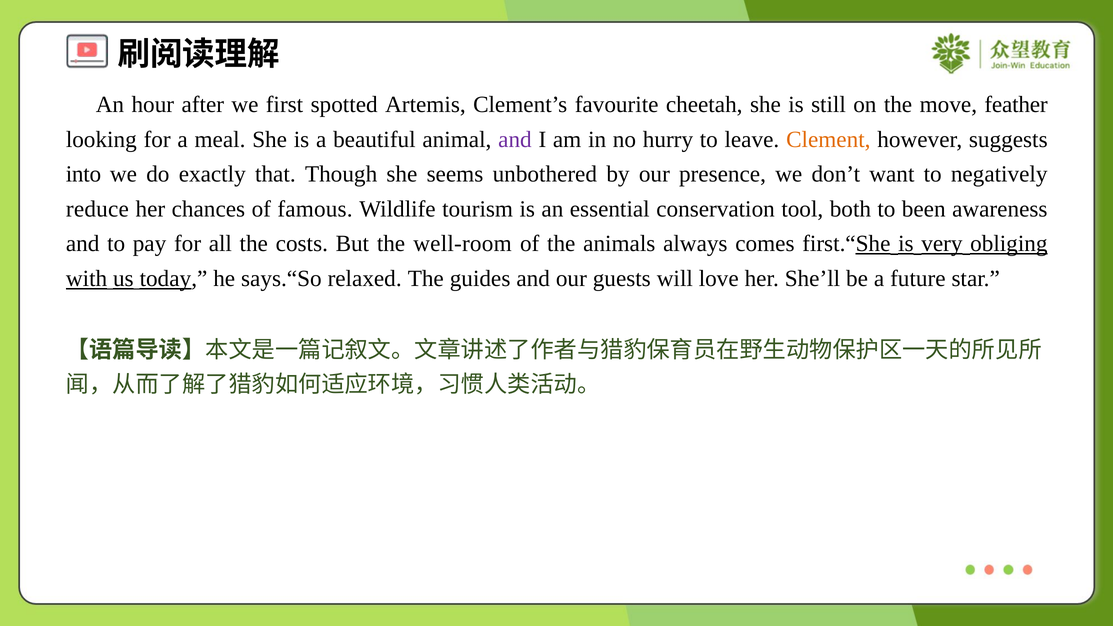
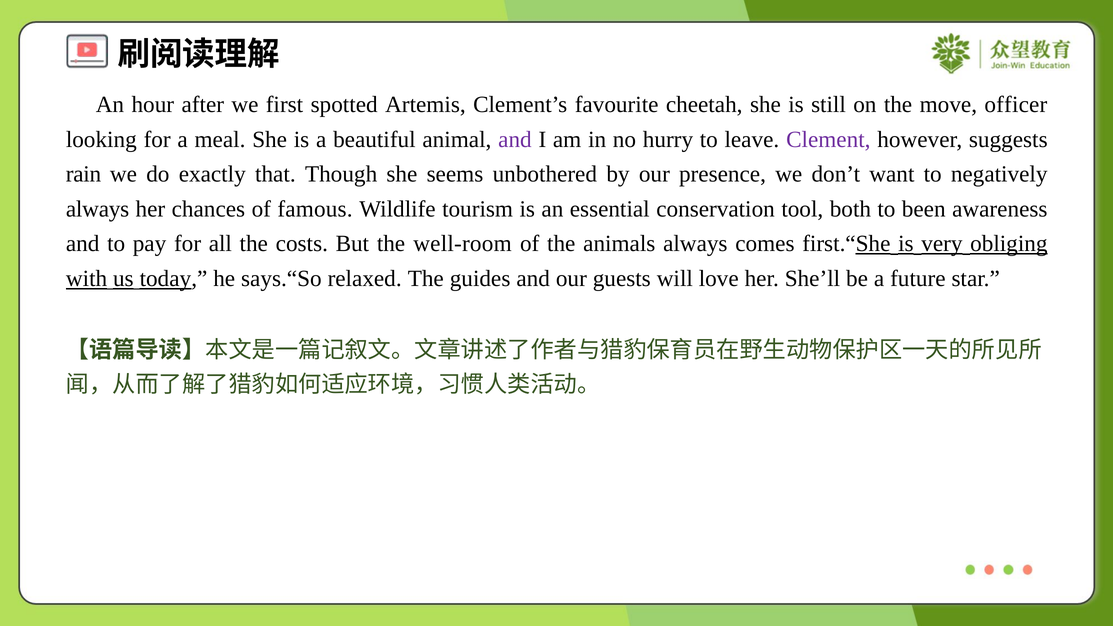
feather: feather -> officer (1016, 105)
Clement colour: orange -> purple (828, 139)
into: into -> rain (83, 174)
reduce: reduce -> always (98, 209)
